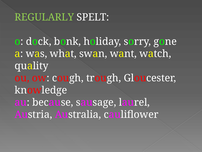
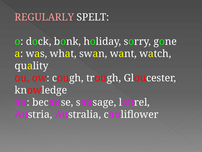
REGULARLY colour: light green -> pink (44, 17)
